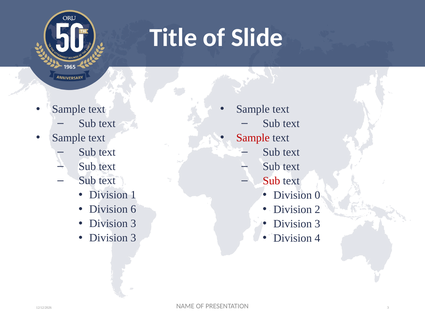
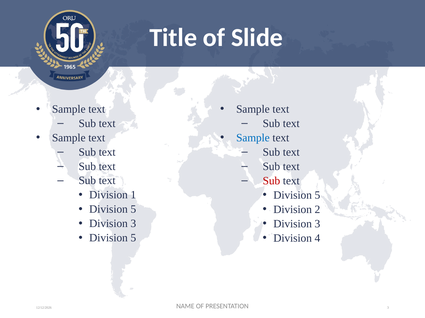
Sample colour: red -> blue (253, 138)
0: 0 -> 5 (317, 195)
6: 6 -> 5 (133, 210)
3: 3 -> 5 (133, 238)
